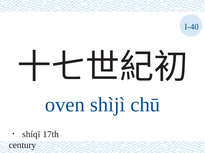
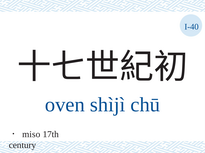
shíqī: shíqī -> miso (31, 135)
